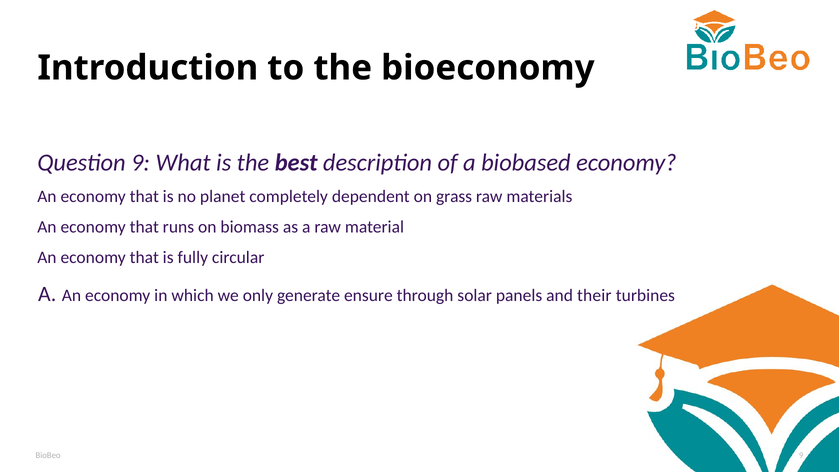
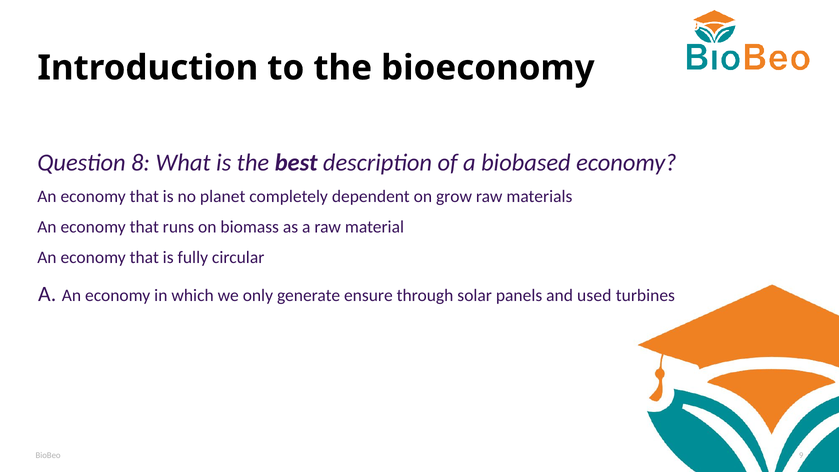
Question 9: 9 -> 8 (141, 162)
grass: grass -> grow (454, 197)
their: their -> used (594, 296)
